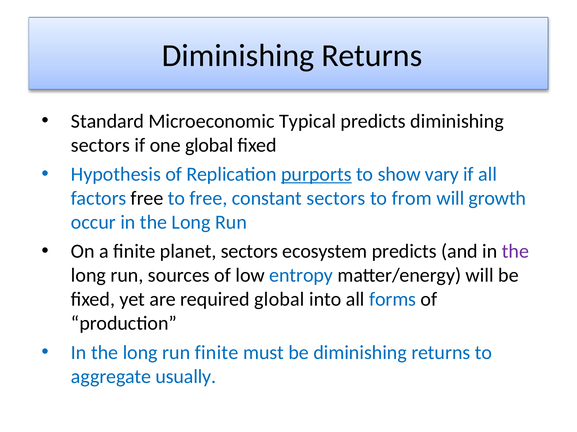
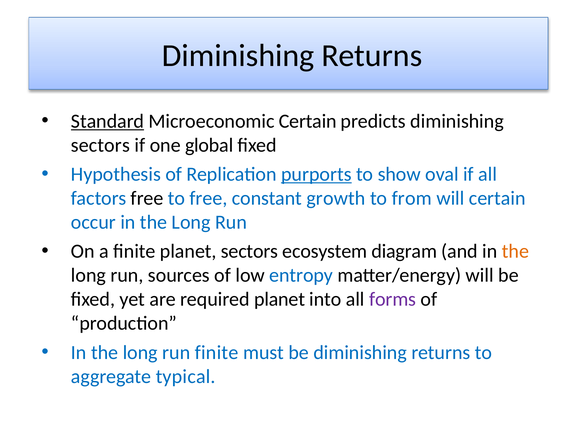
Standard underline: none -> present (108, 121)
Microeconomic Typical: Typical -> Certain (308, 121)
vary: vary -> oval (442, 175)
constant sectors: sectors -> growth (336, 199)
will growth: growth -> certain (497, 199)
ecosystem predicts: predicts -> diagram (404, 252)
the colour: purple -> orange (515, 252)
required global: global -> planet (280, 300)
forms colour: blue -> purple (393, 300)
usually: usually -> typical (186, 377)
